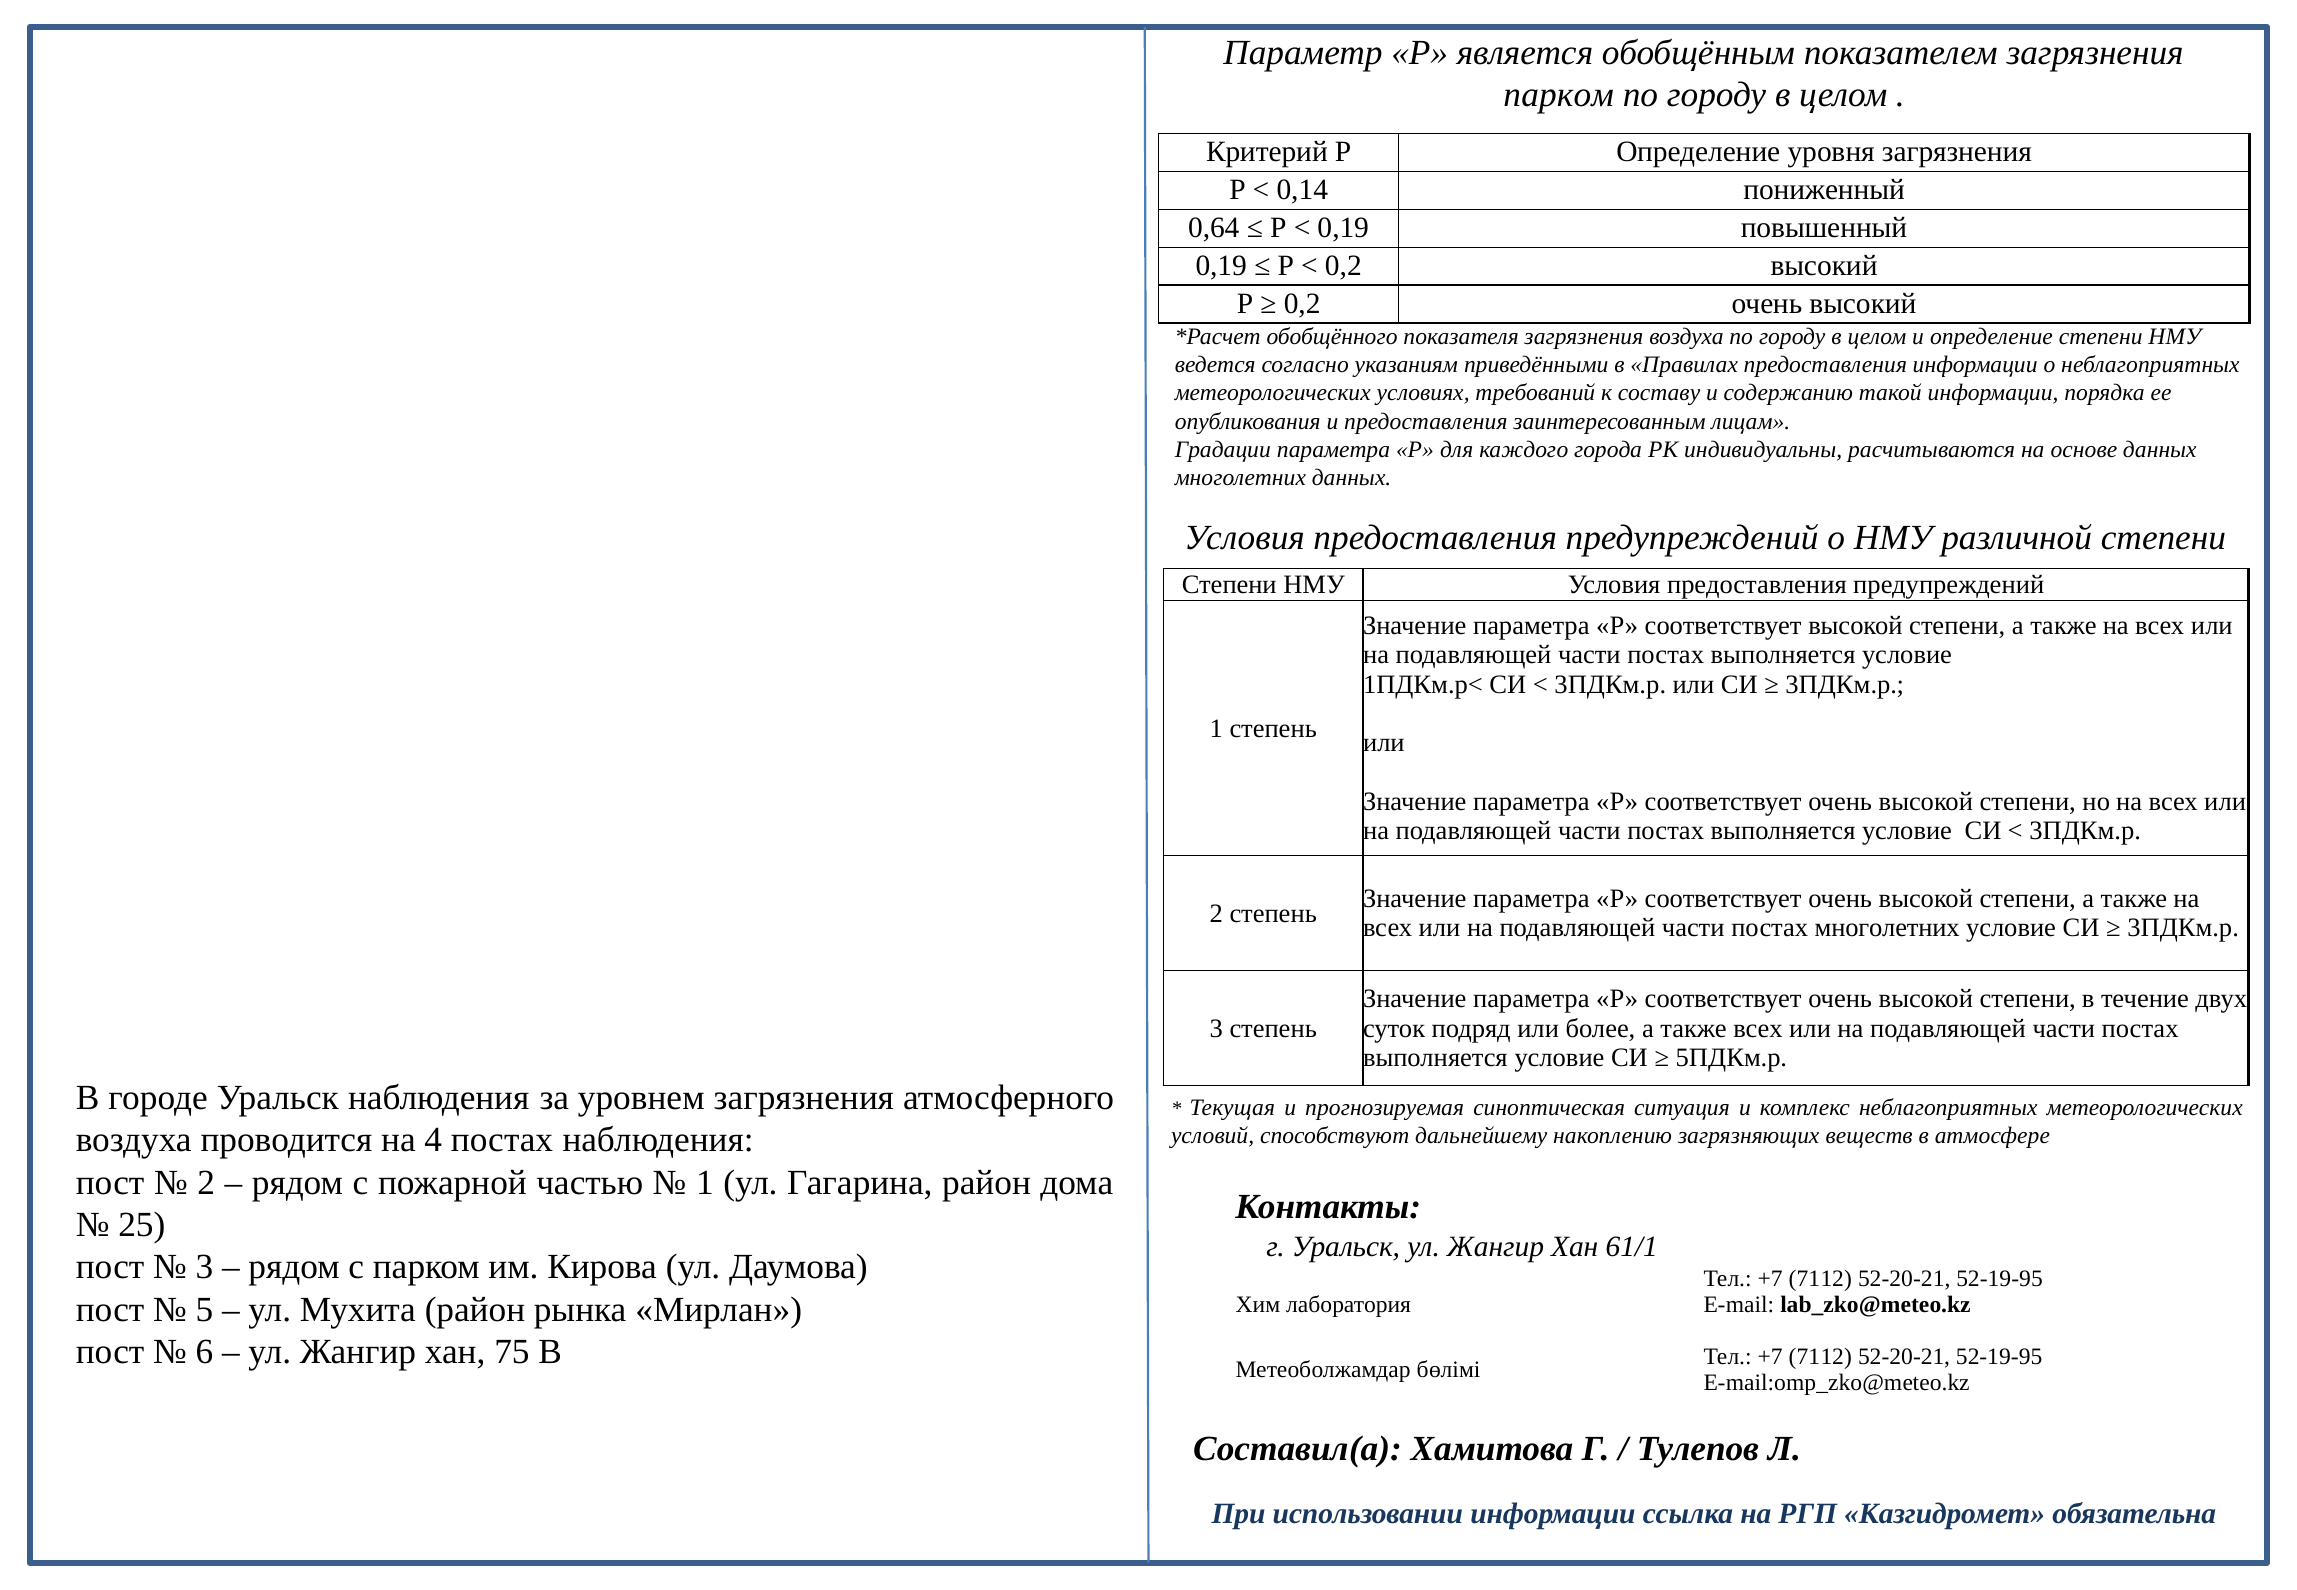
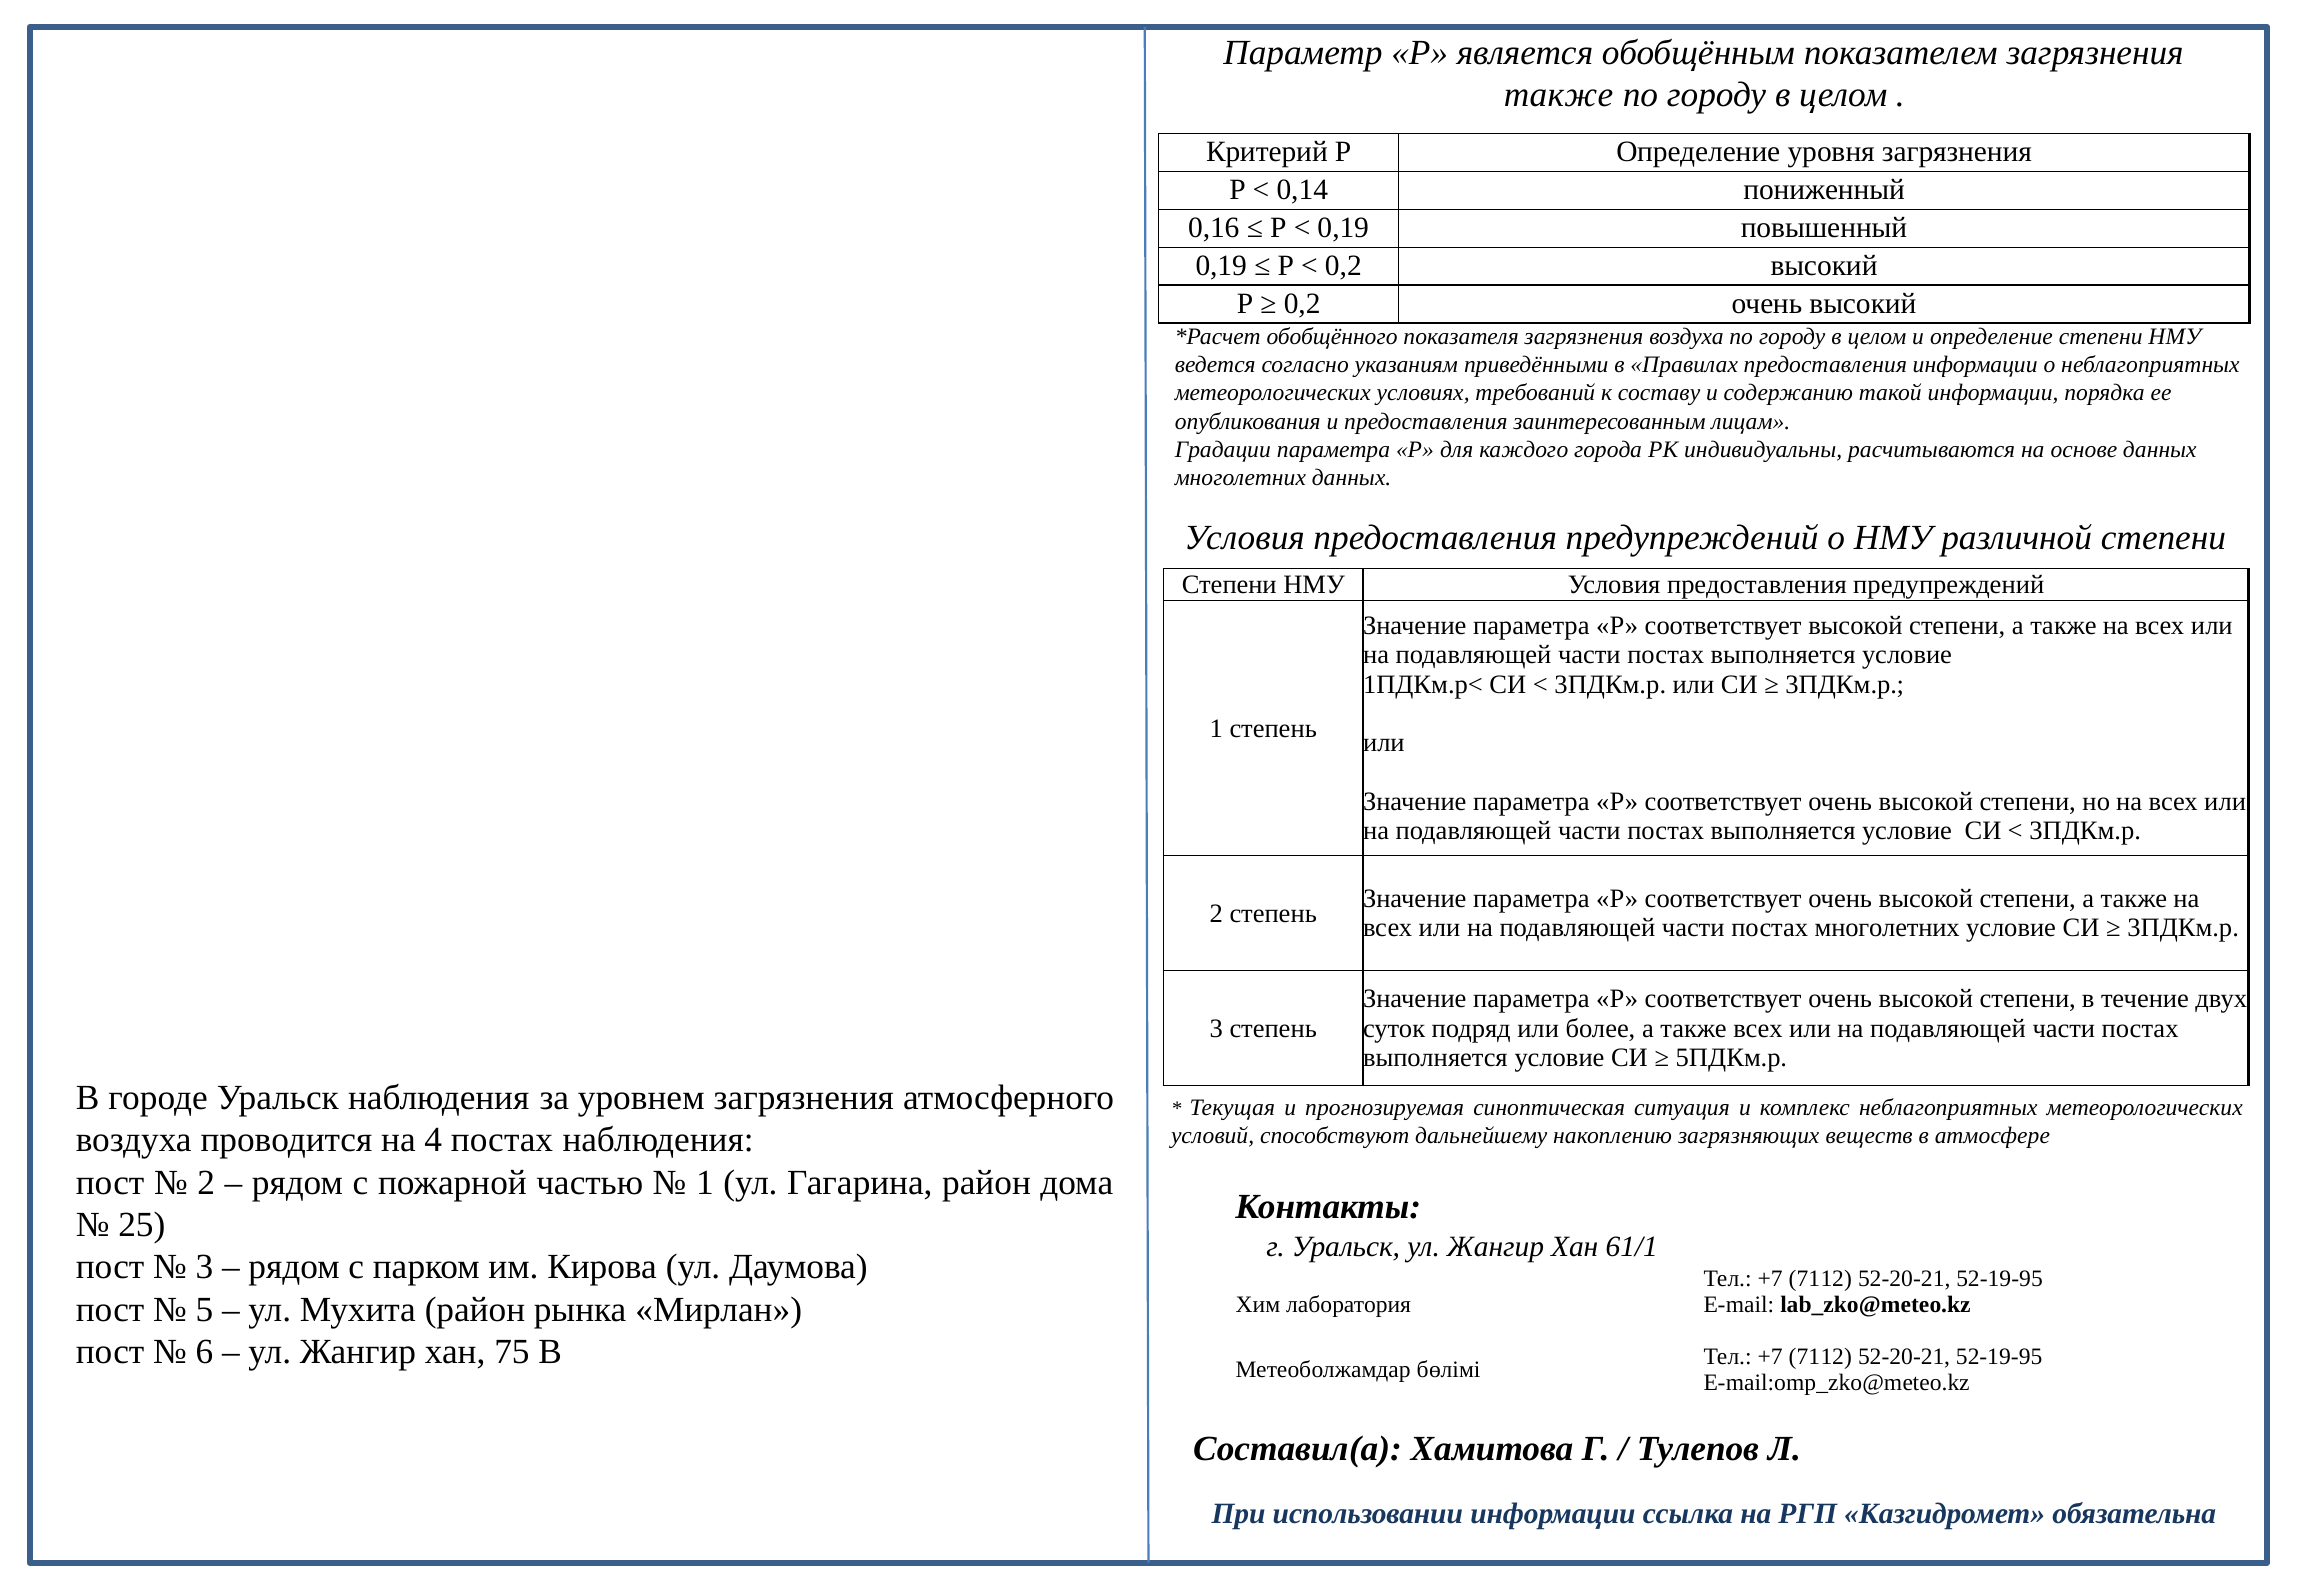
парком: парком -> также (1559, 95)
0,64: 0,64 -> 0,16 (1214, 228)
